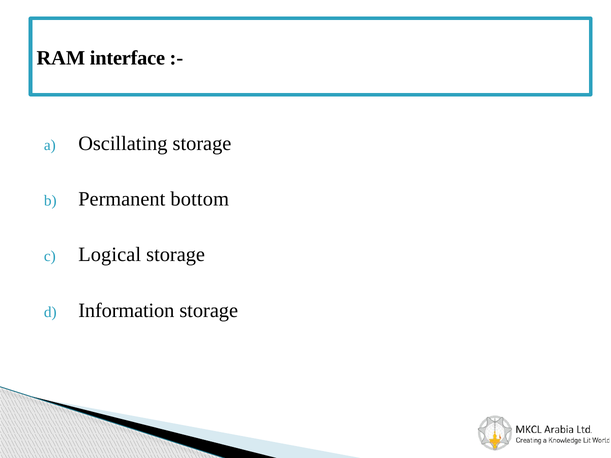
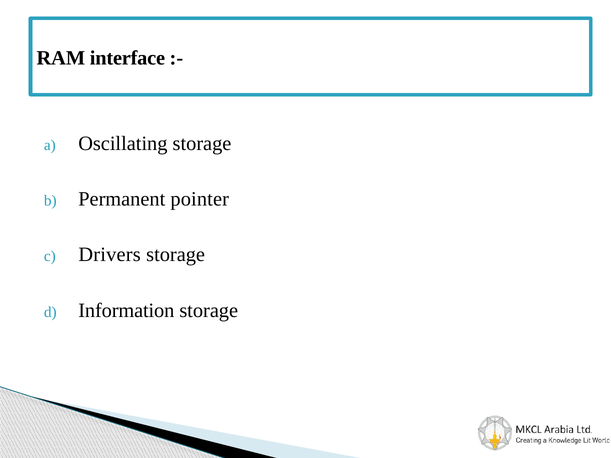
bottom: bottom -> pointer (200, 199)
Logical: Logical -> Drivers (110, 255)
